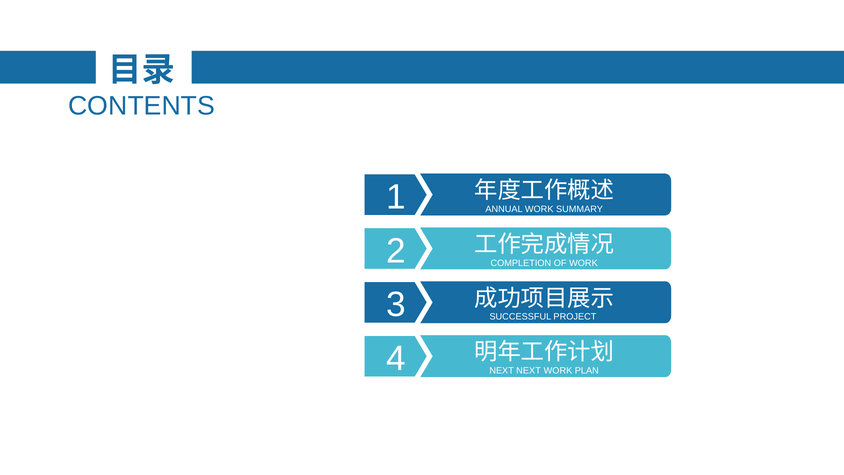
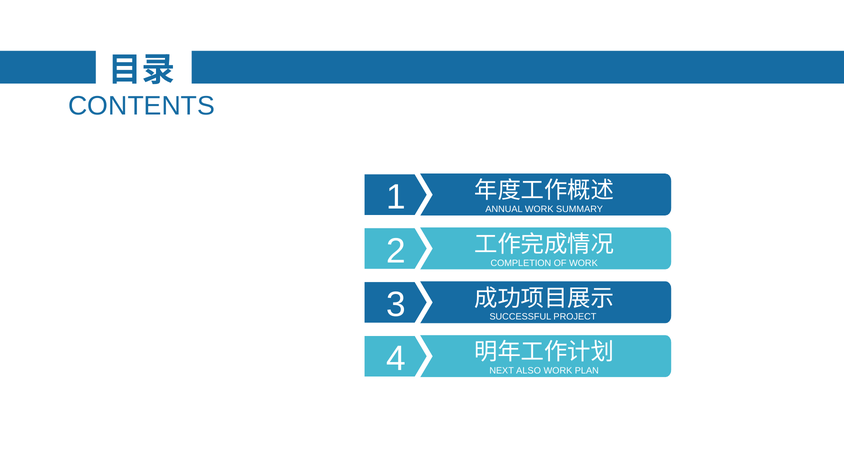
NEXT NEXT: NEXT -> ALSO (529, 371)
